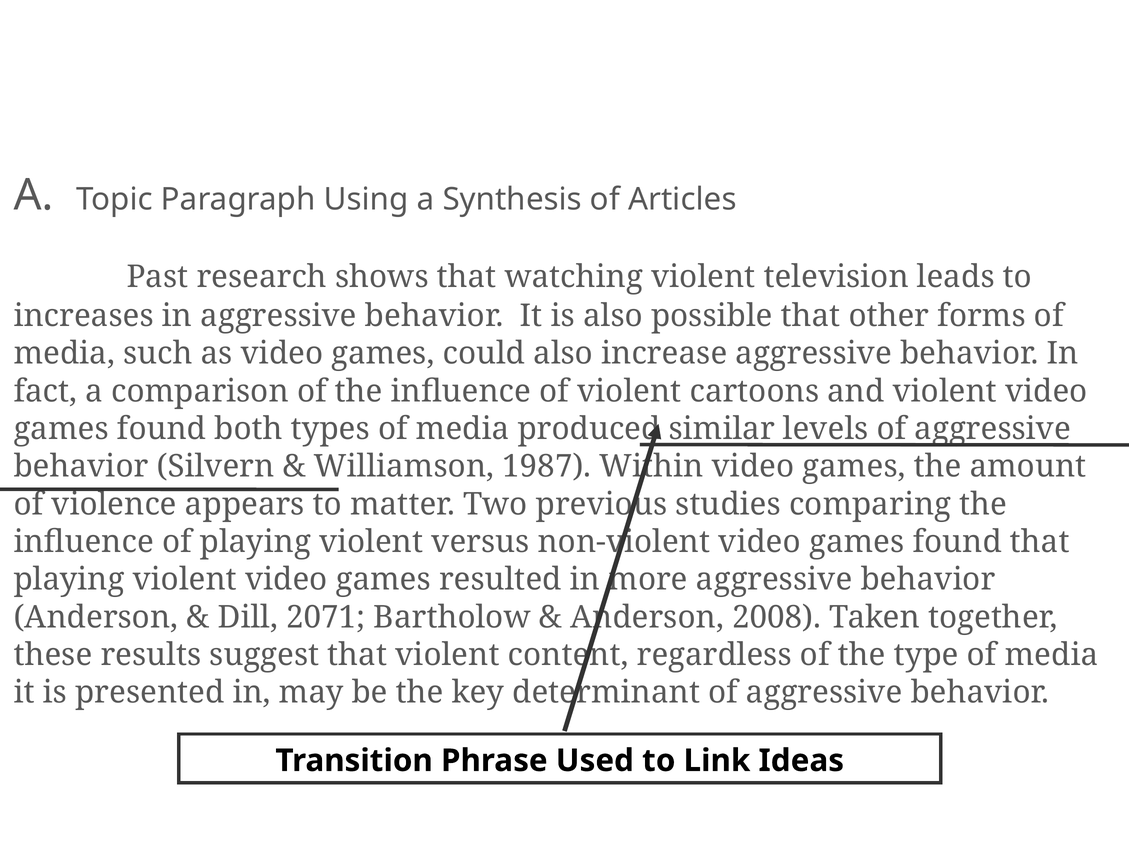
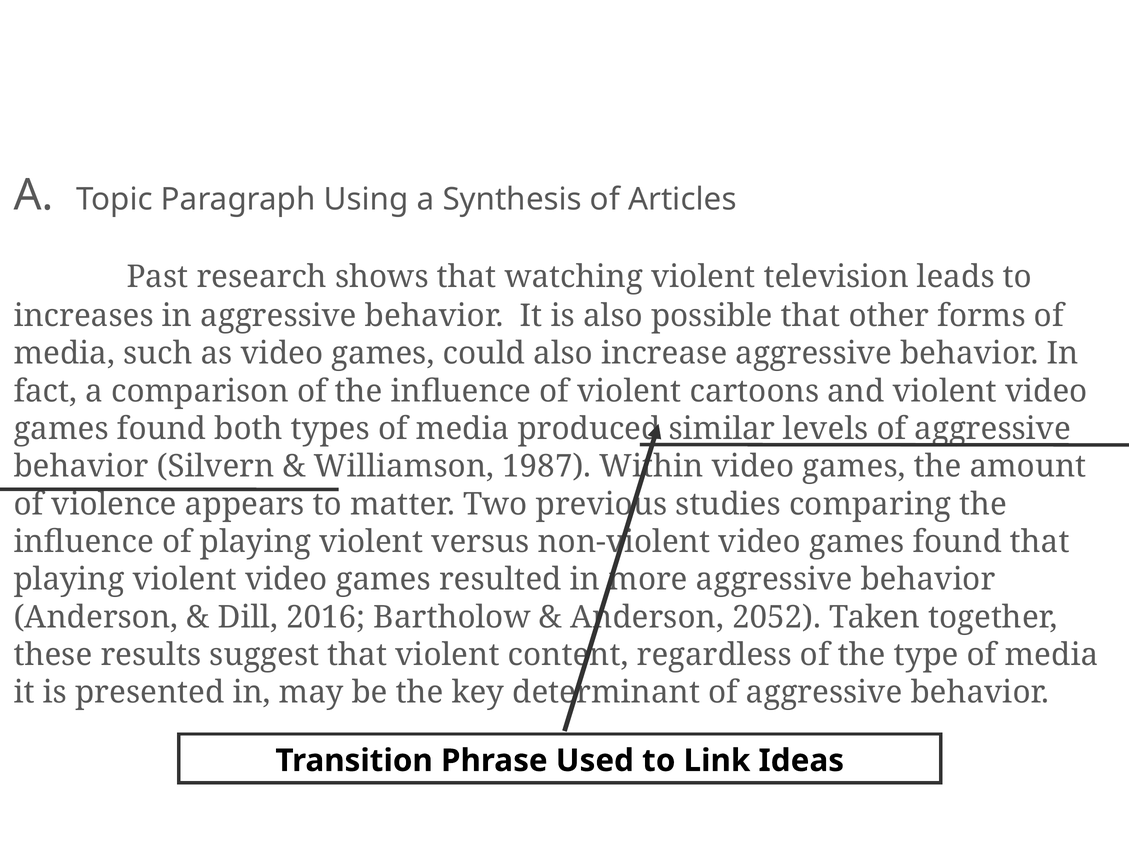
2071: 2071 -> 2016 (326, 617)
2008: 2008 -> 2052 (777, 617)
